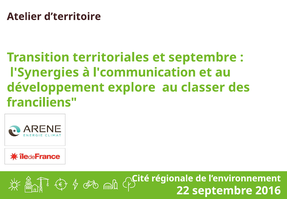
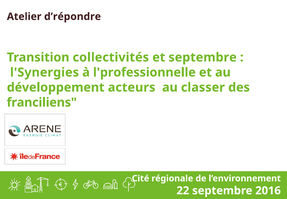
d’territoire: d’territoire -> d’répondre (73, 17)
territoriales: territoriales -> collectivités (111, 57)
l'communication: l'communication -> l'professionnelle (144, 72)
explore: explore -> acteurs (132, 87)
